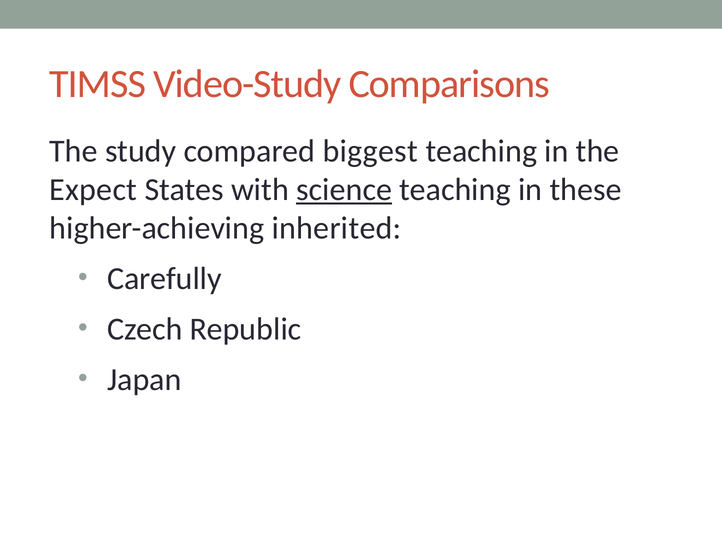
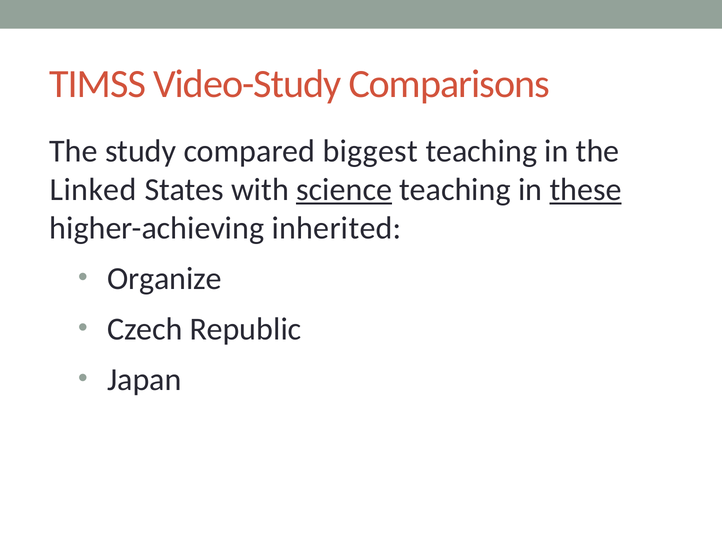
Expect: Expect -> Linked (93, 190)
these underline: none -> present (586, 190)
Carefully: Carefully -> Organize (164, 279)
